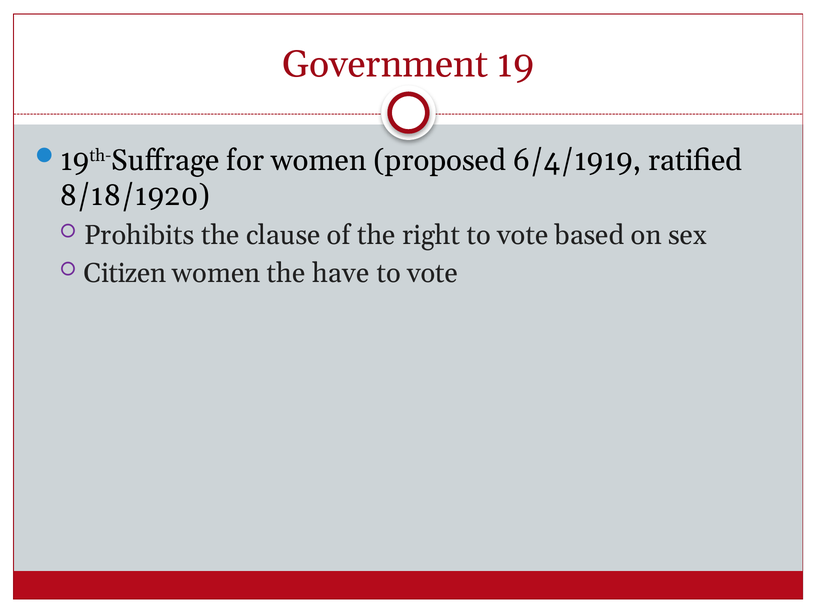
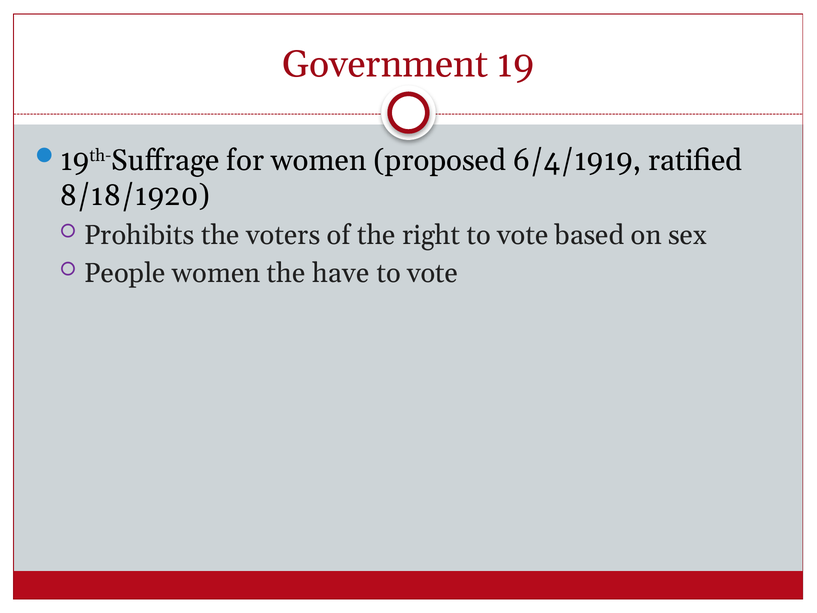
clause: clause -> voters (283, 235)
Citizen: Citizen -> People (125, 273)
